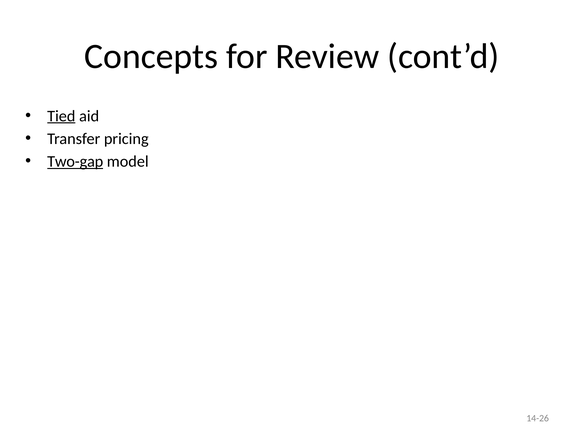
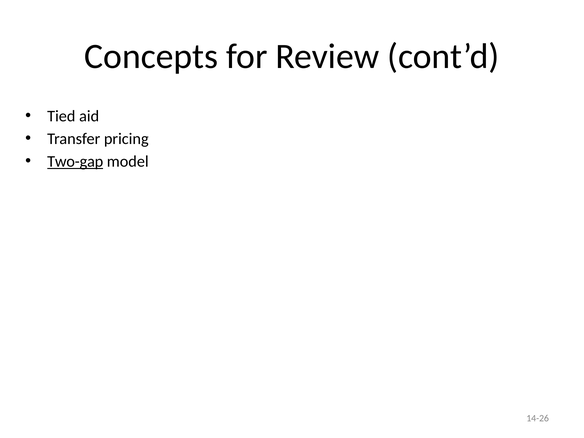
Tied underline: present -> none (61, 116)
